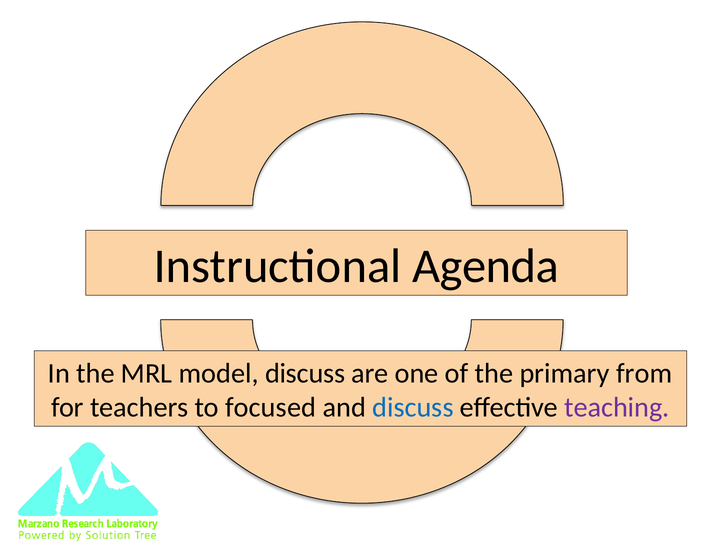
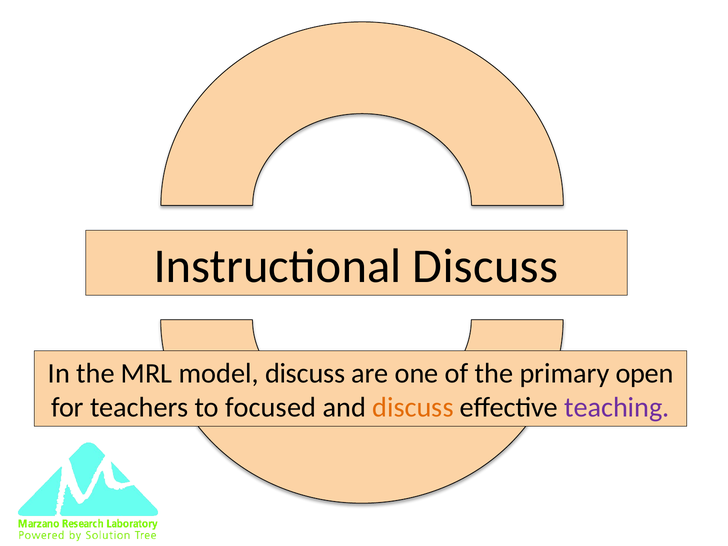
Instructional Agenda: Agenda -> Discuss (485, 266)
from: from -> open (644, 373)
discuss colour: blue -> orange (413, 407)
